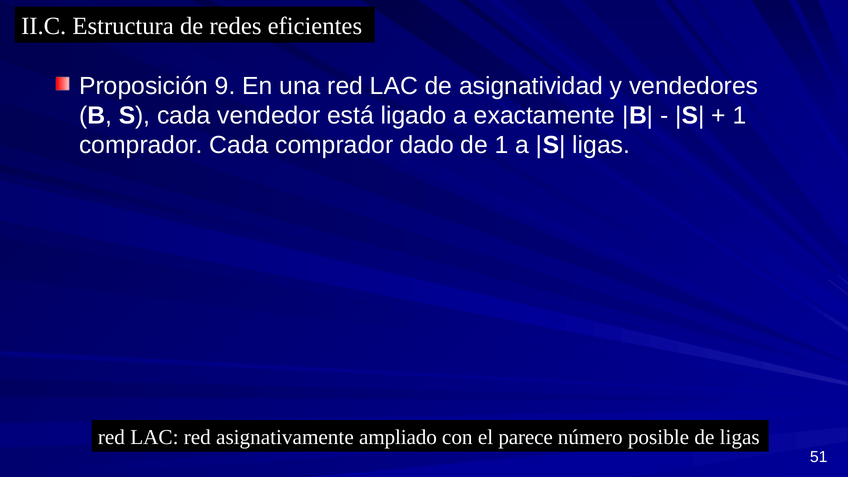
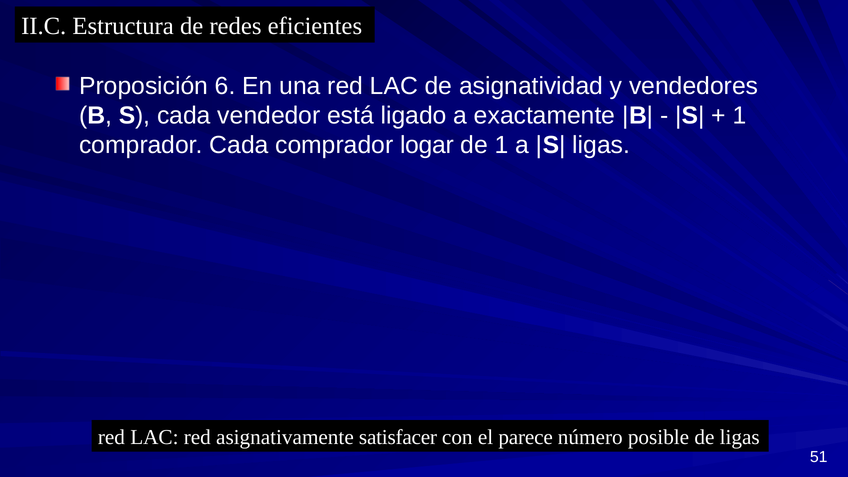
9: 9 -> 6 (225, 86)
dado: dado -> logar (427, 145)
ampliado: ampliado -> satisfacer (398, 437)
